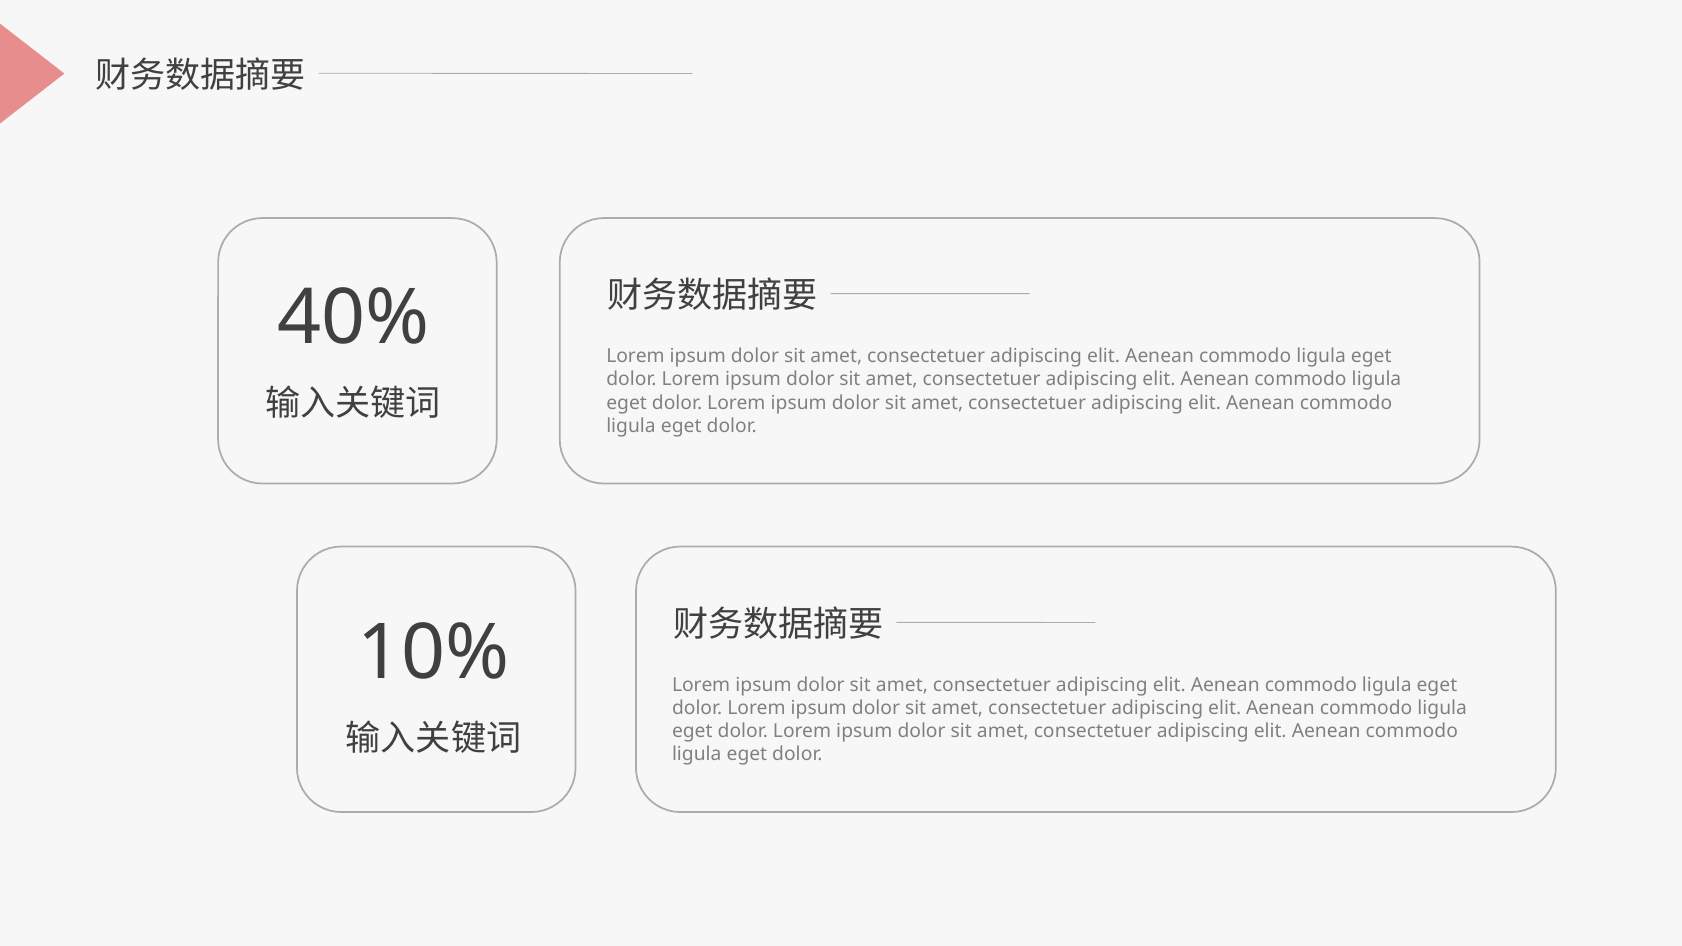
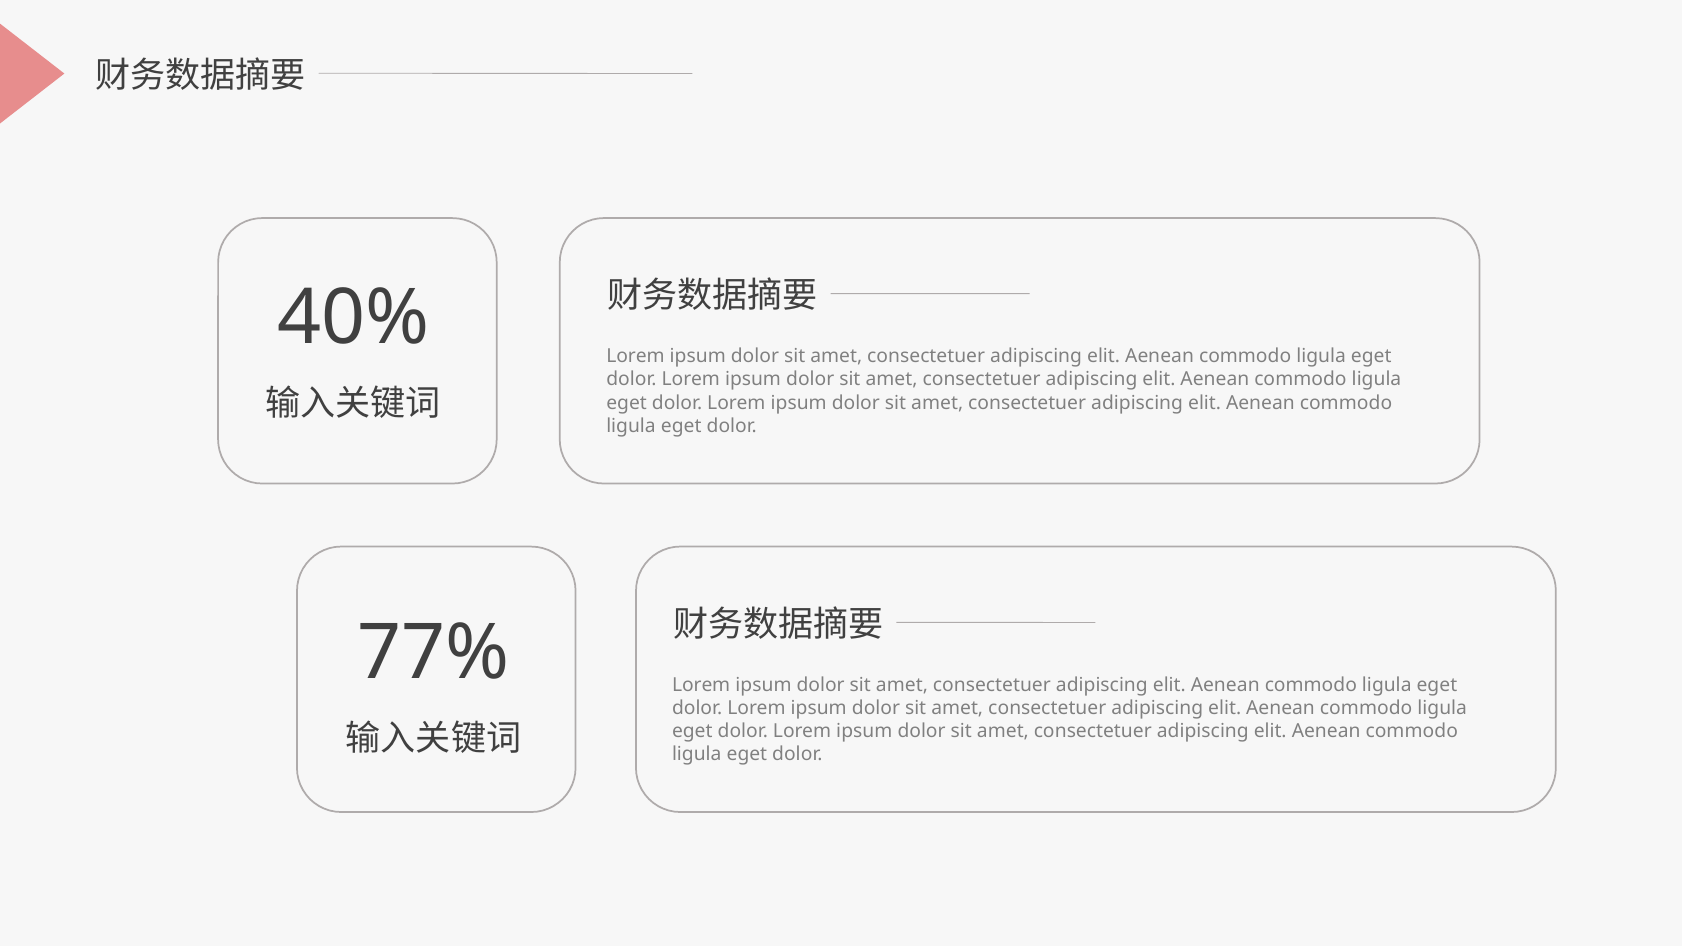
10%: 10% -> 77% (433, 653)
